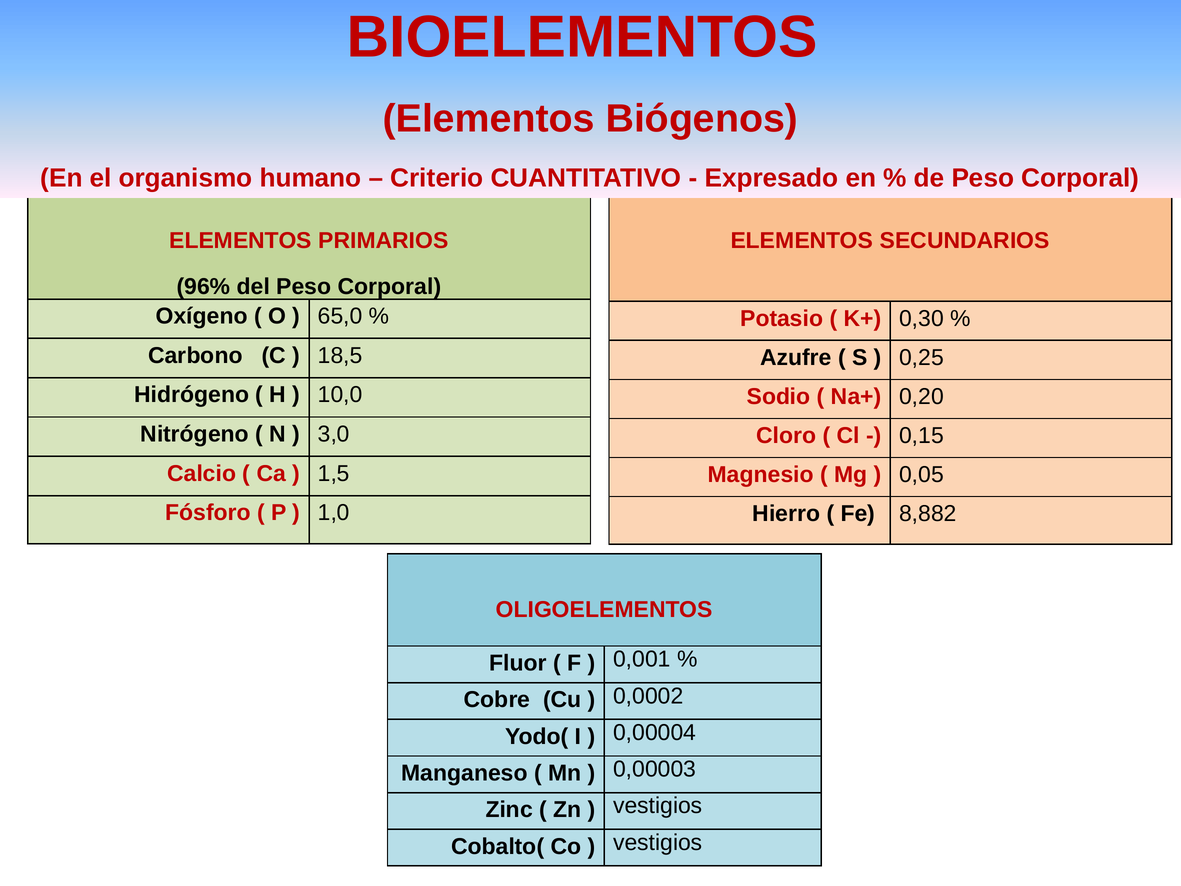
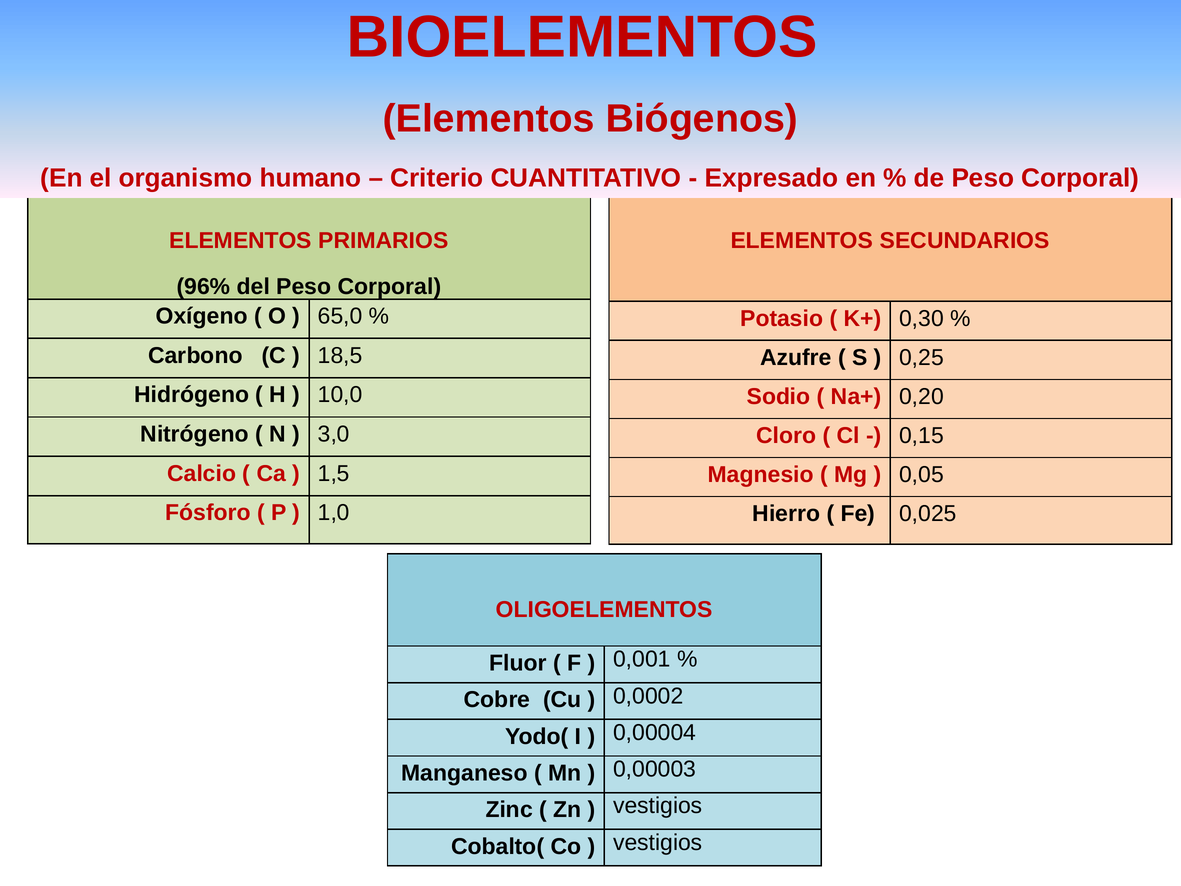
8,882: 8,882 -> 0,025 (928, 514)
